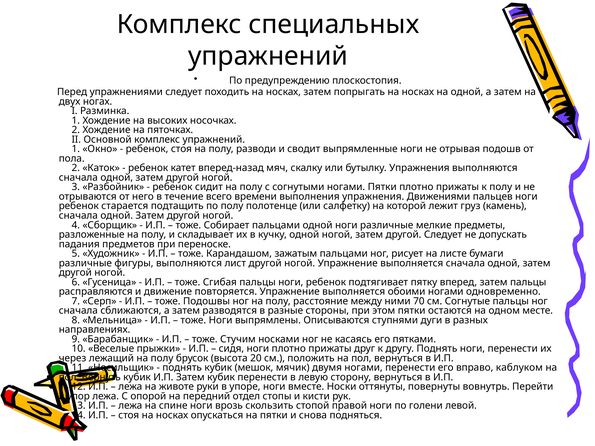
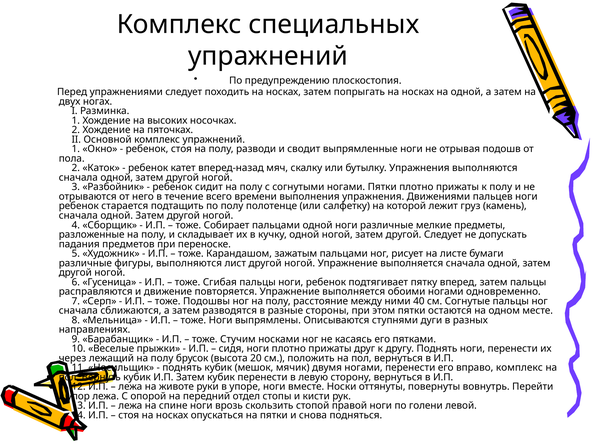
70: 70 -> 40 (419, 301)
вправо каблуком: каблуком -> комплекс (519, 368)
